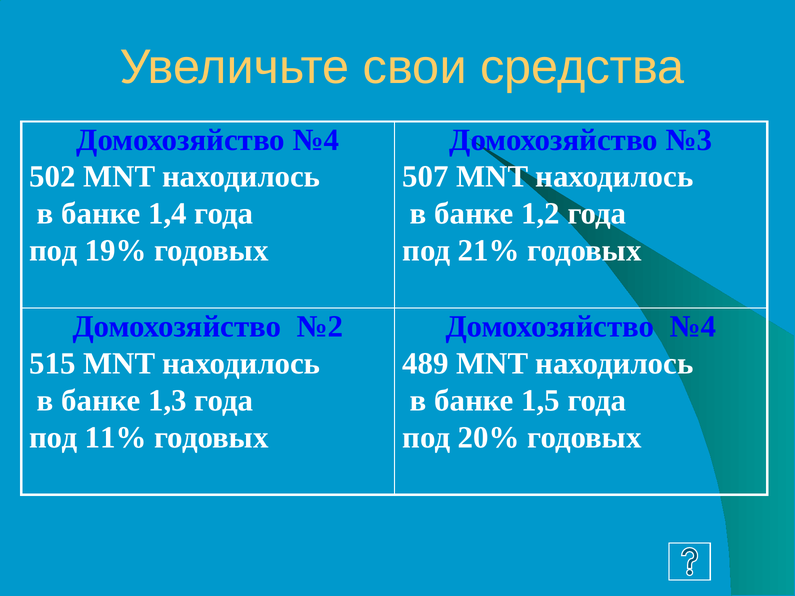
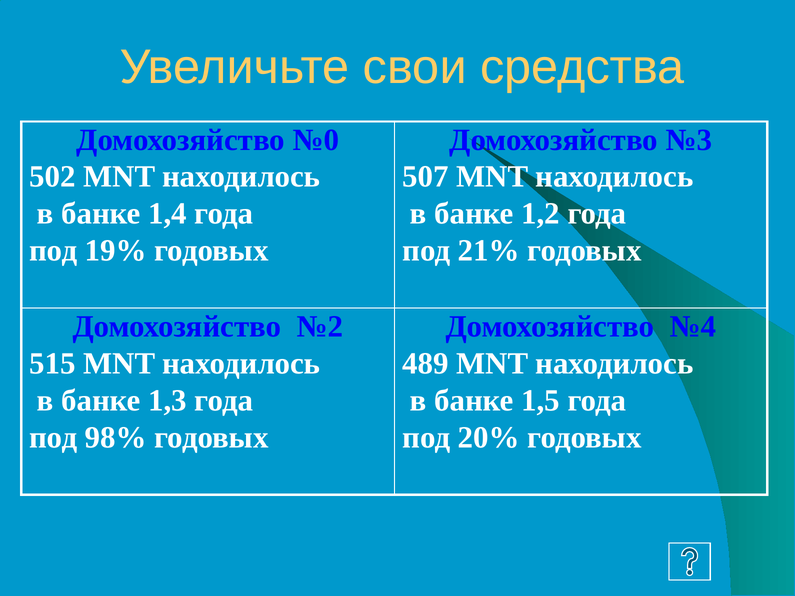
№4: №4 -> №0 (316, 140)
11%: 11% -> 98% (116, 438)
